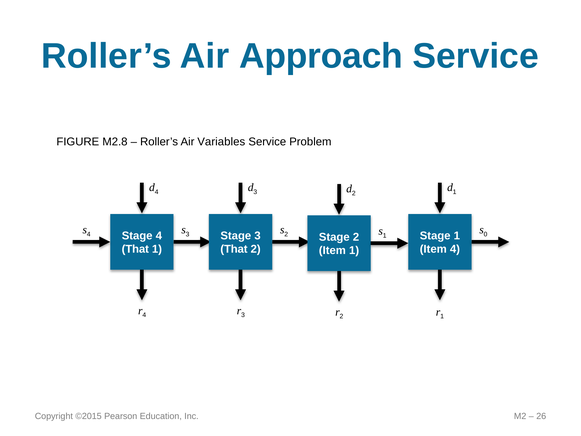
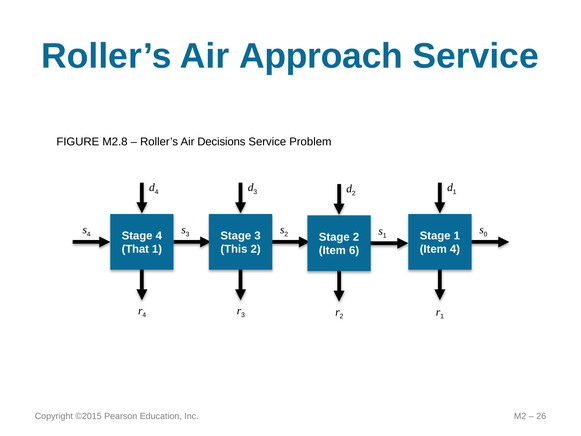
Variables: Variables -> Decisions (221, 142)
That: That -> This (234, 249)
Item 1: 1 -> 6 (354, 250)
